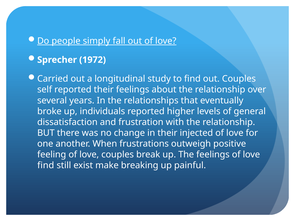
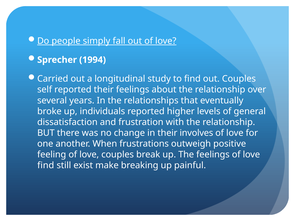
1972: 1972 -> 1994 (93, 60)
injected: injected -> involves (196, 133)
